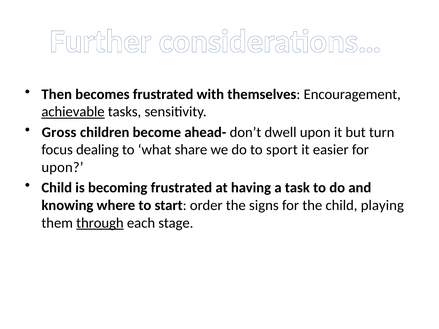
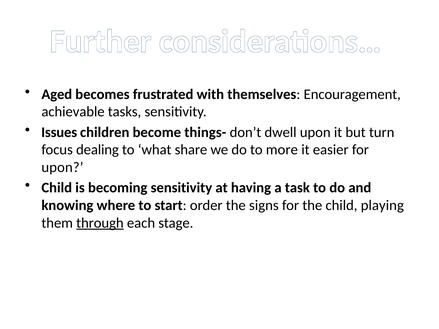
Then: Then -> Aged (57, 94)
achievable underline: present -> none (73, 112)
Gross: Gross -> Issues (59, 132)
ahead-: ahead- -> things- (205, 132)
sport: sport -> more (282, 150)
becoming frustrated: frustrated -> sensitivity (181, 188)
